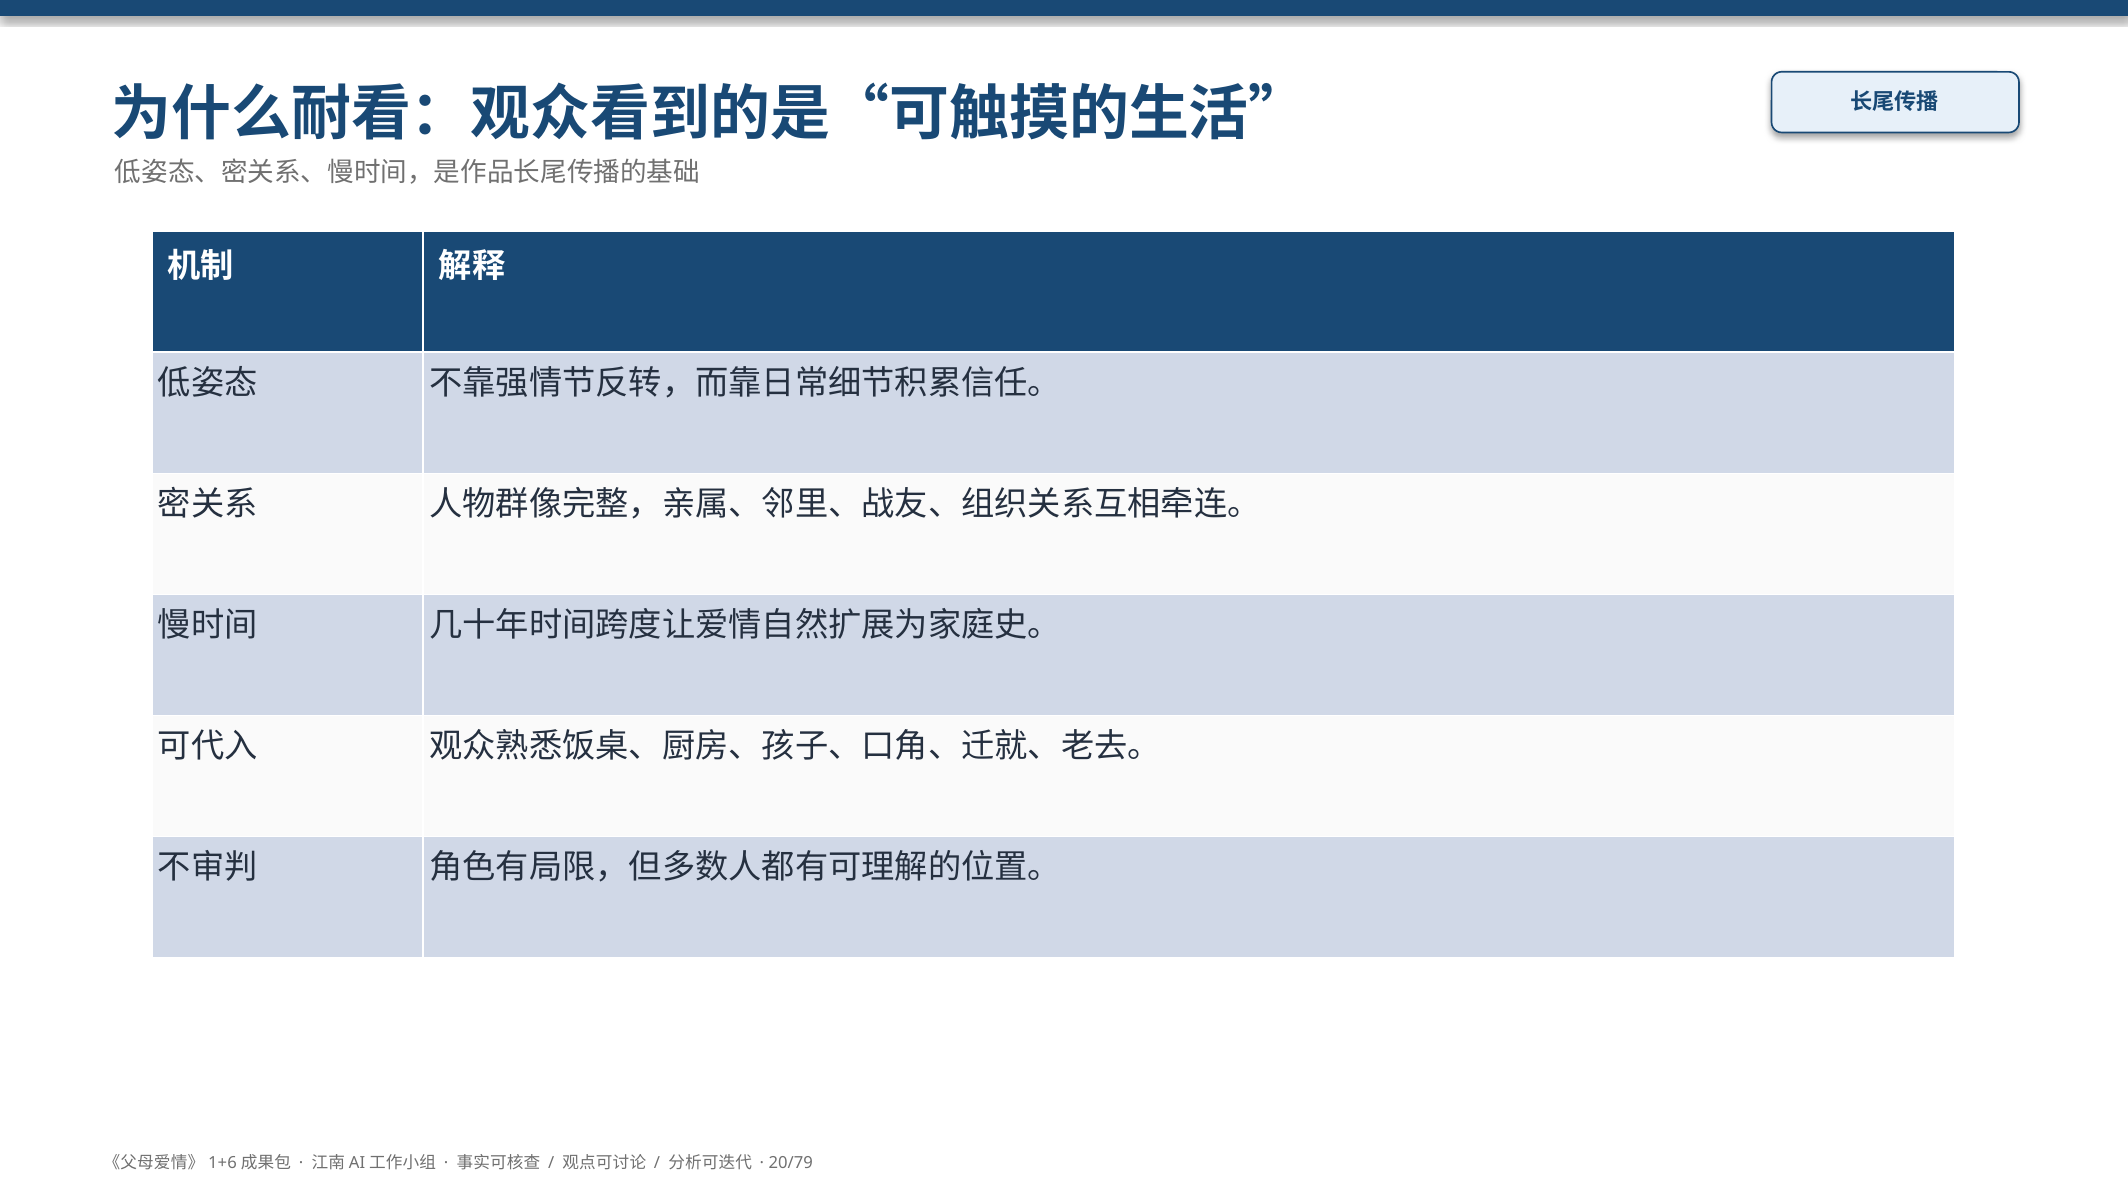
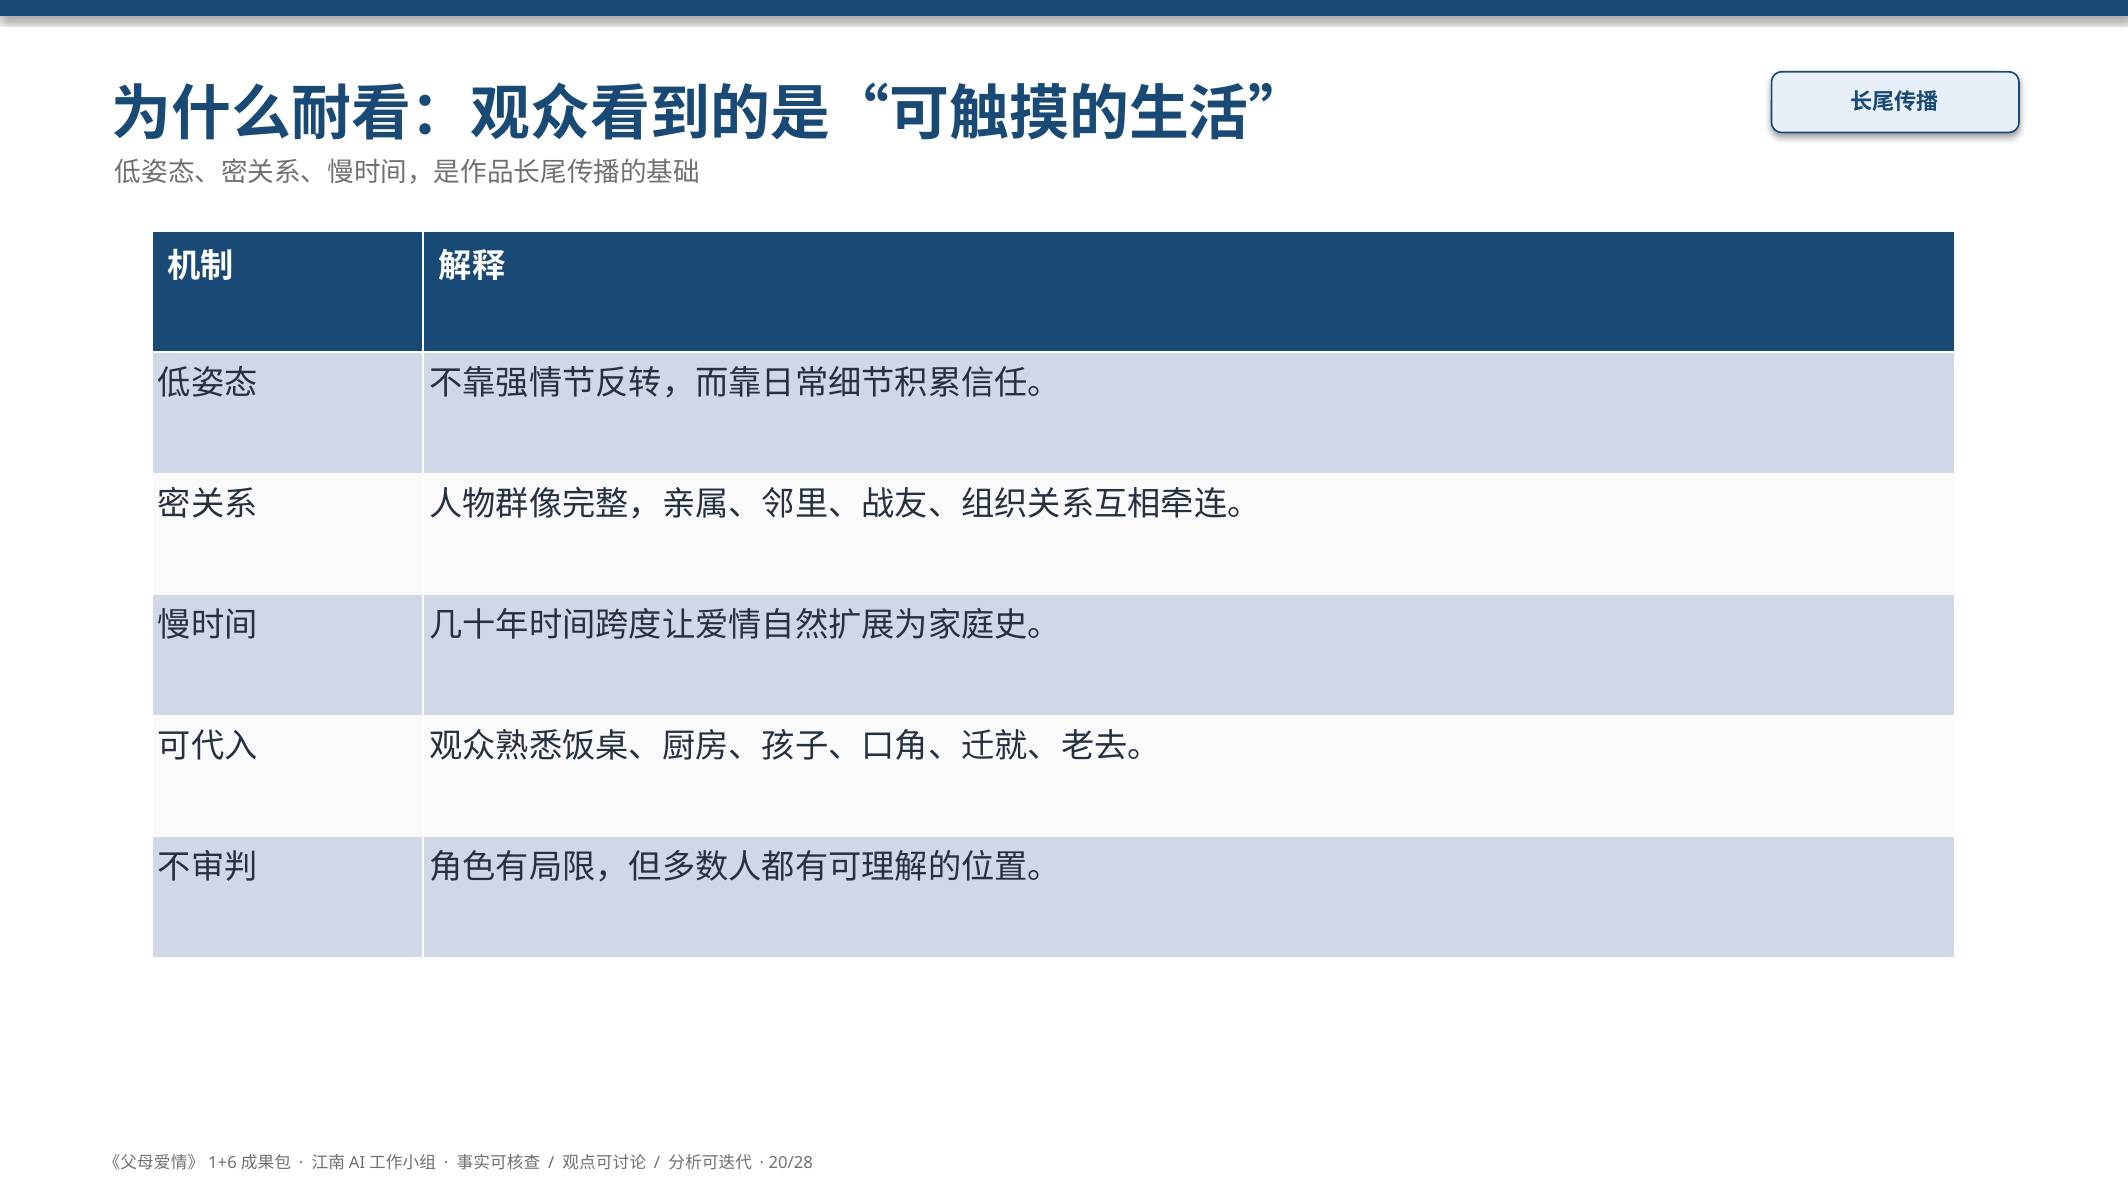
20/79: 20/79 -> 20/28 (791, 1163)
